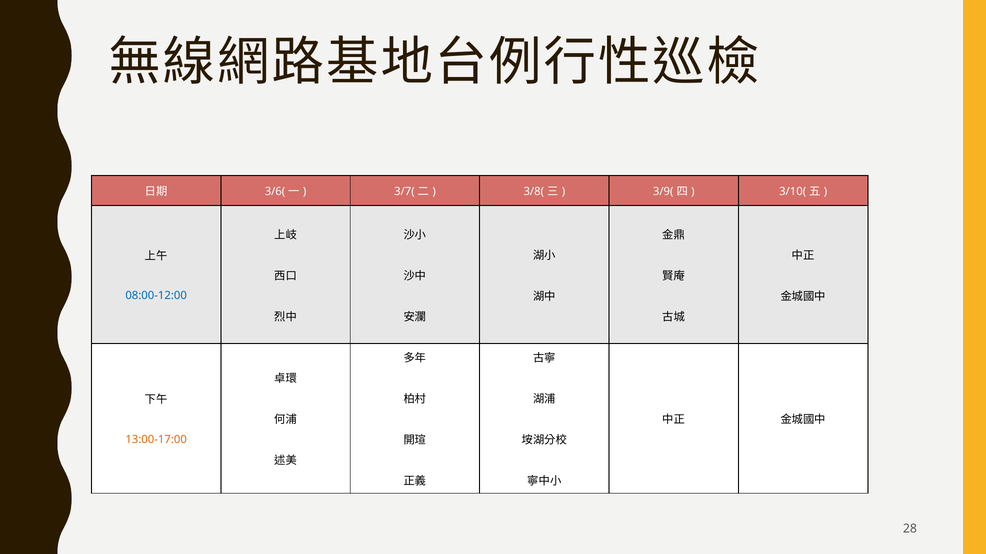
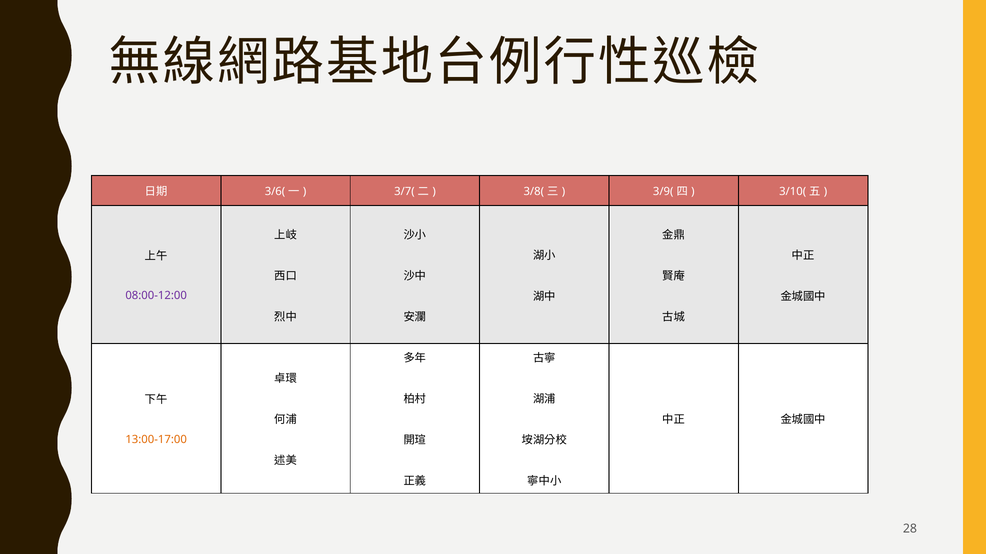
08:00-12:00 colour: blue -> purple (156, 296)
